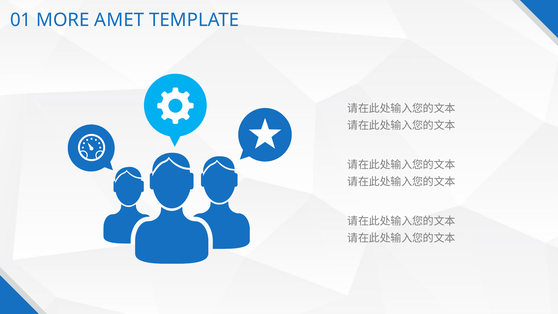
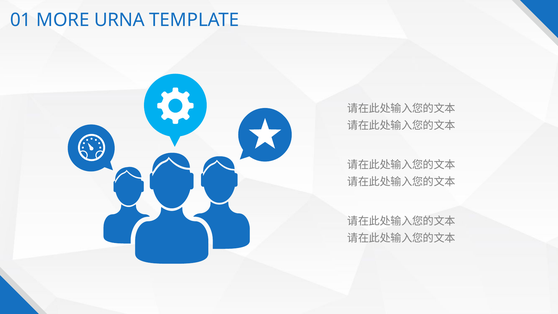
AMET: AMET -> URNA (119, 20)
